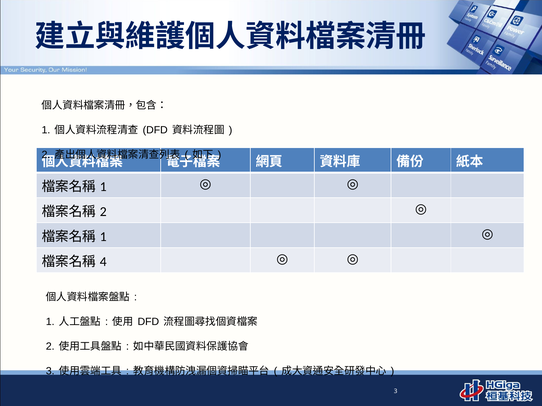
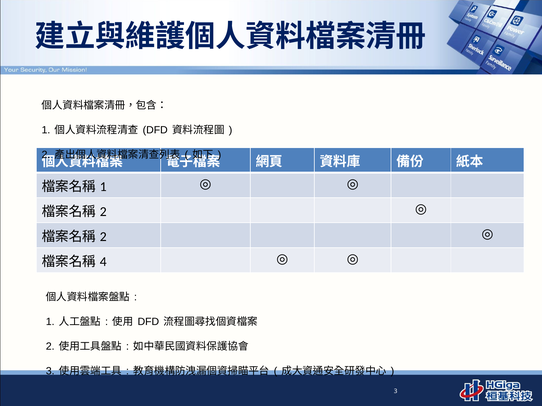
1: 1 -> 2 (103, 237)
